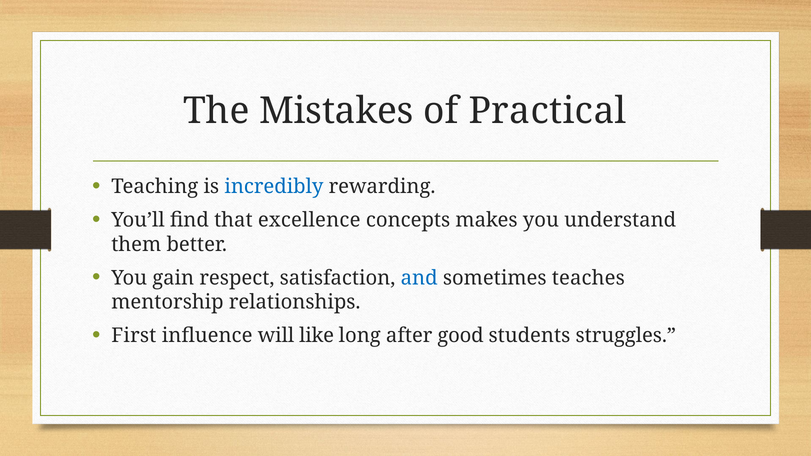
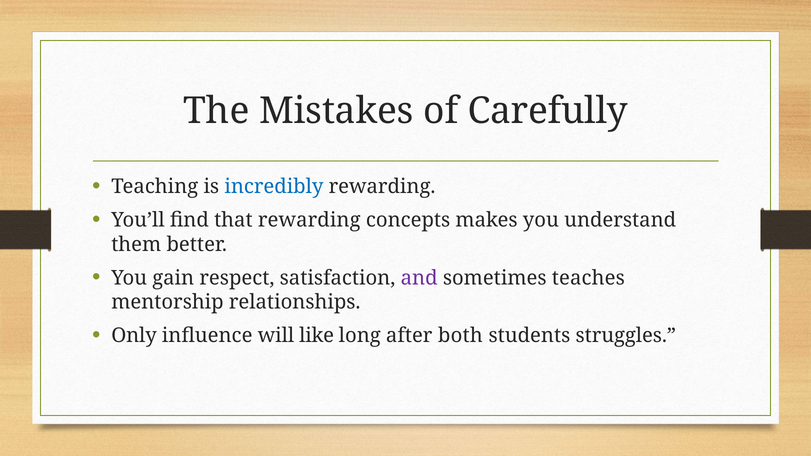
Practical: Practical -> Carefully (548, 111)
that excellence: excellence -> rewarding (309, 220)
and colour: blue -> purple (419, 278)
First: First -> Only (134, 336)
good: good -> both (460, 336)
